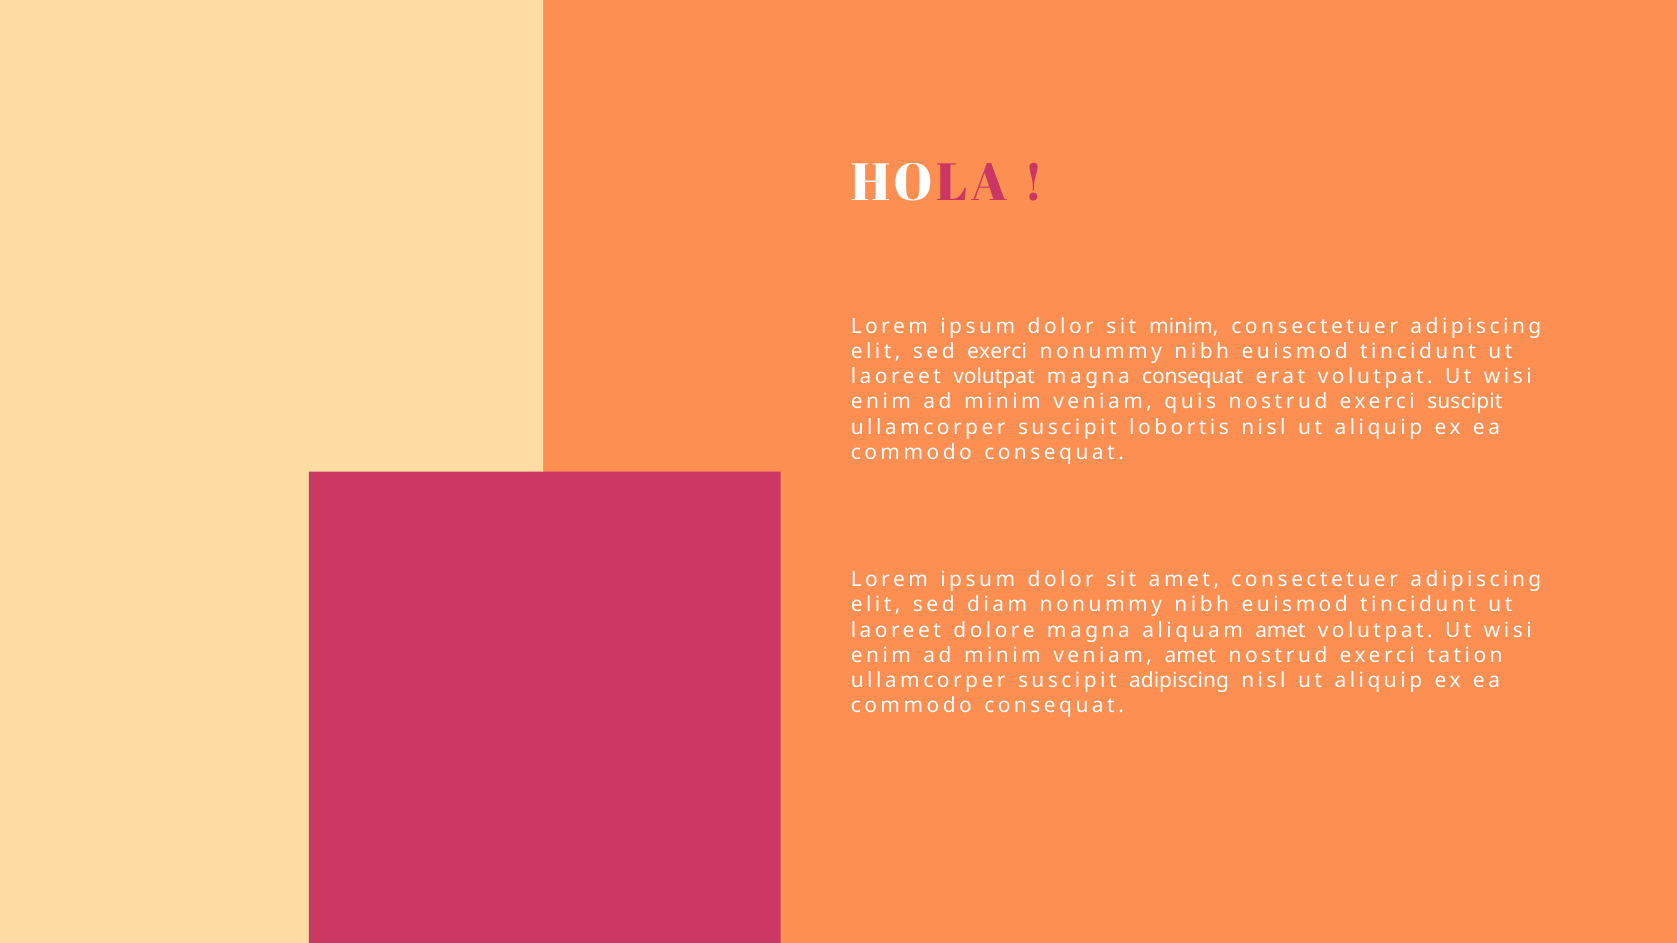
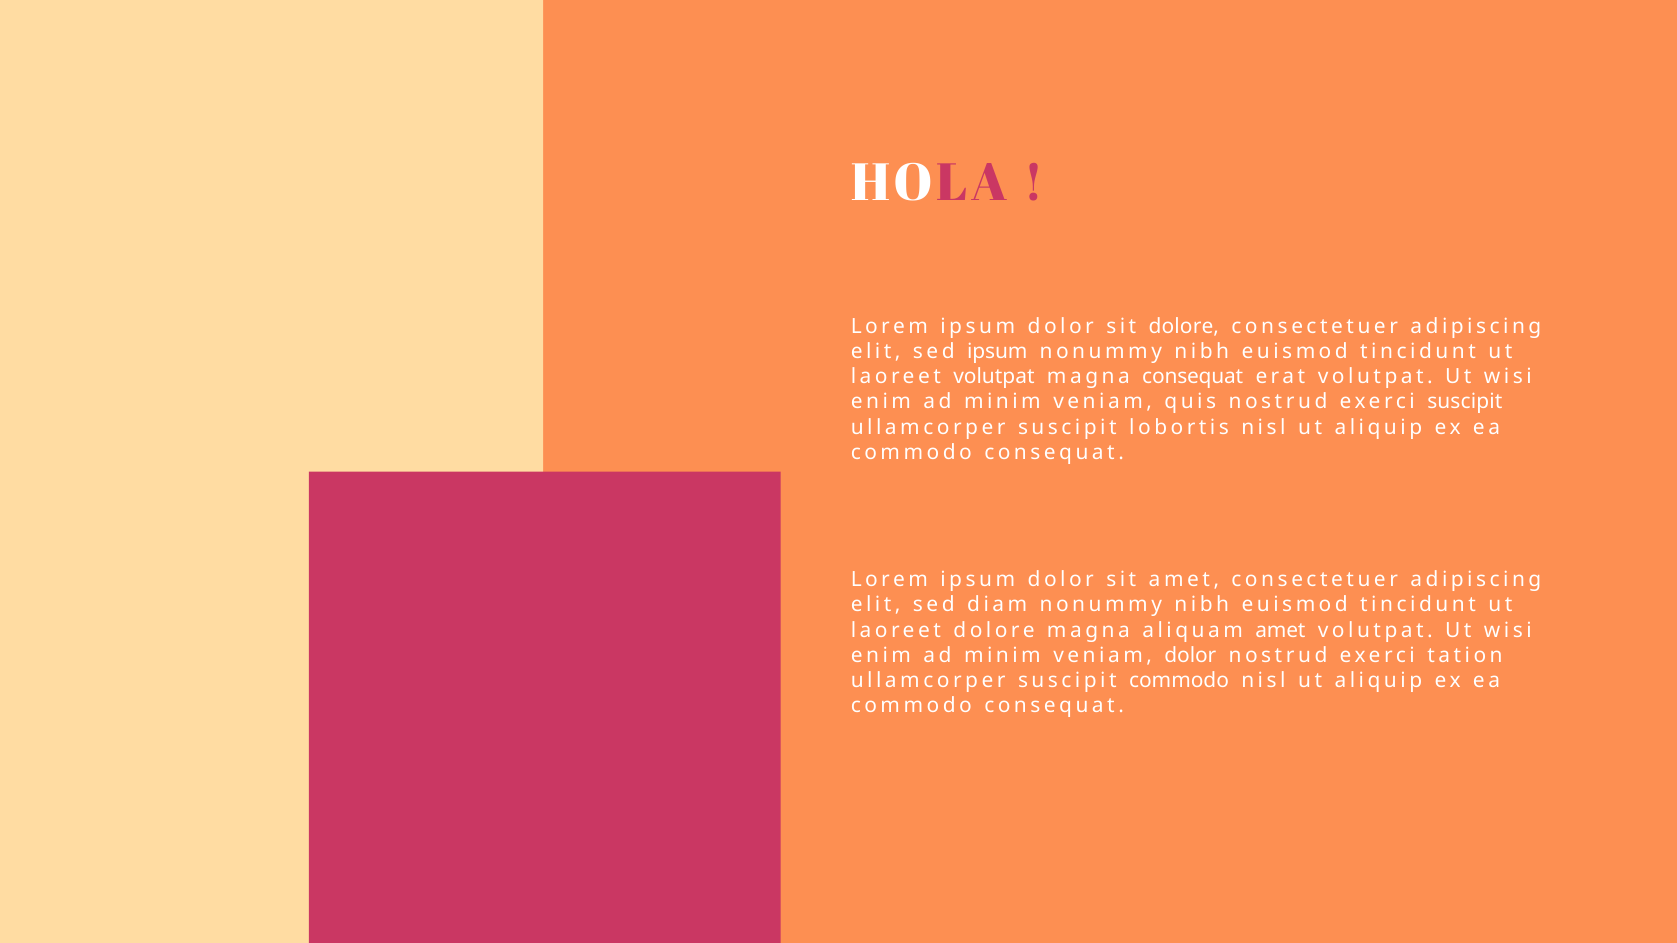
sit minim: minim -> dolore (1184, 327)
sed exerci: exerci -> ipsum (997, 352)
veniam amet: amet -> dolor (1190, 656)
suscipit adipiscing: adipiscing -> commodo (1179, 681)
